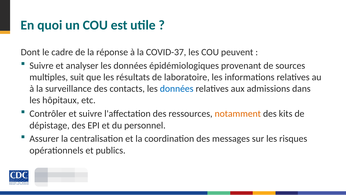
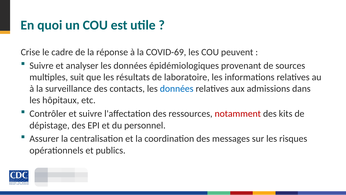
Dont: Dont -> Crise (30, 52)
COVID-37: COVID-37 -> COVID-69 (166, 52)
notamment colour: orange -> red (238, 114)
